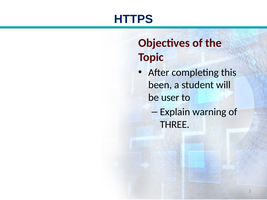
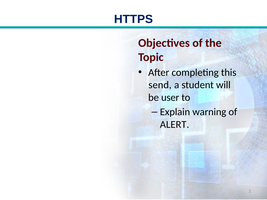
been: been -> send (160, 85)
THREE: THREE -> ALERT (175, 125)
